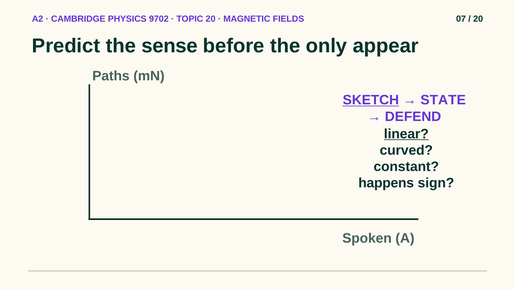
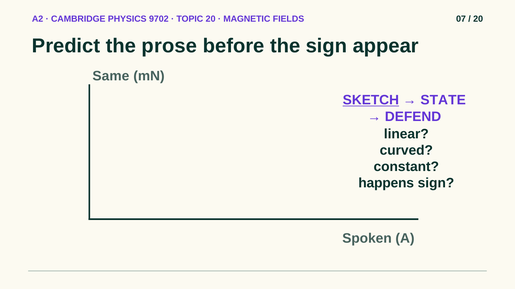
sense: sense -> prose (169, 46)
the only: only -> sign (326, 46)
Paths: Paths -> Same (111, 76)
linear underline: present -> none (406, 134)
